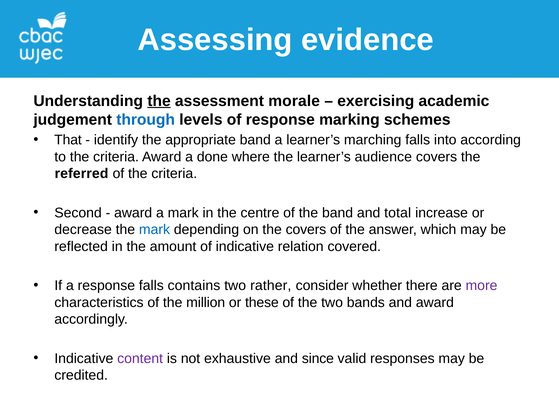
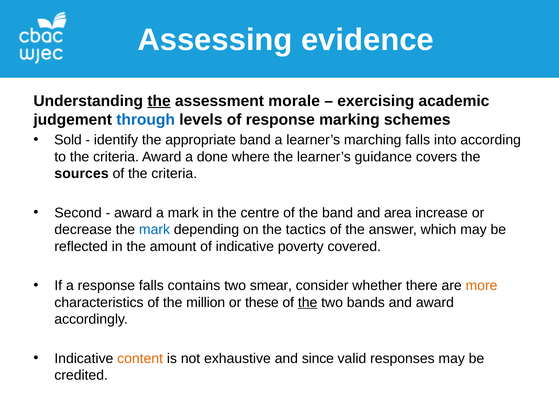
That: That -> Sold (68, 140)
audience: audience -> guidance (383, 157)
referred: referred -> sources (82, 173)
total: total -> area (398, 212)
the covers: covers -> tactics (306, 229)
relation: relation -> poverty (301, 246)
rather: rather -> smear (271, 285)
more colour: purple -> orange (482, 285)
the underline: none -> present (308, 302)
content colour: purple -> orange (140, 358)
